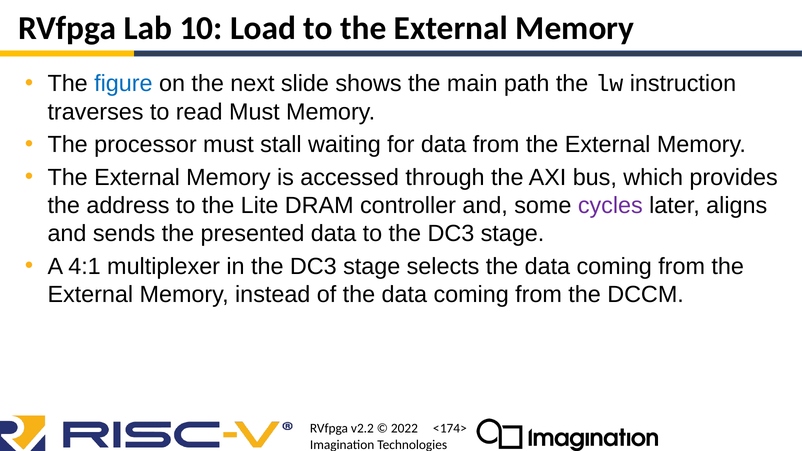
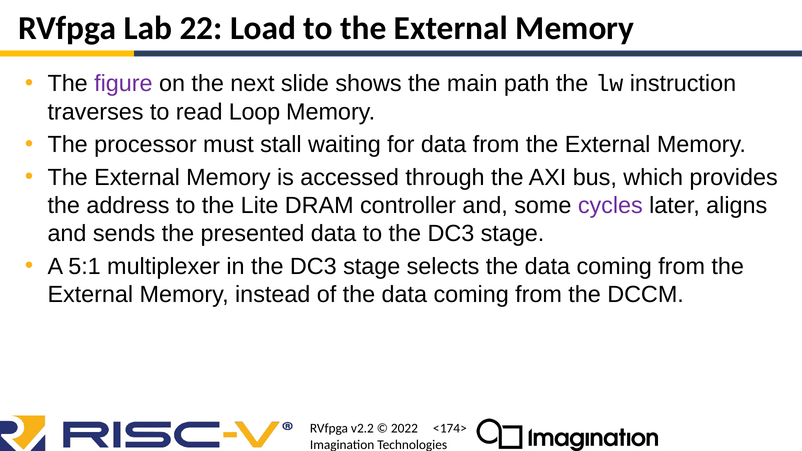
10: 10 -> 22 (201, 28)
figure colour: blue -> purple (123, 84)
read Must: Must -> Loop (254, 112)
4:1: 4:1 -> 5:1 (84, 266)
